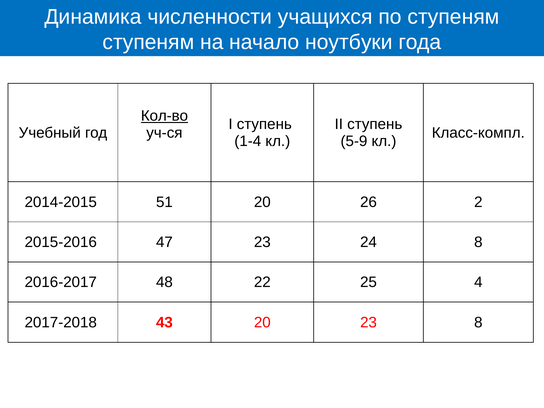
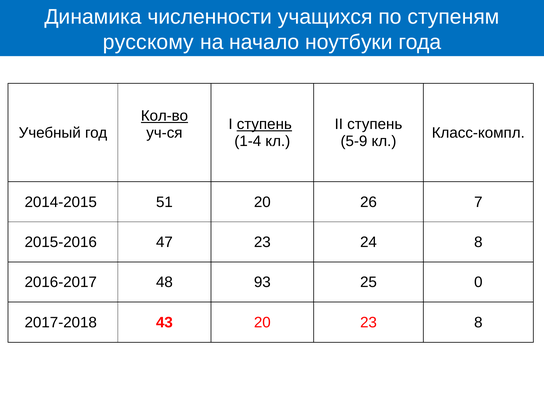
ступеням: ступеням -> русскому (148, 42)
ступень underline: none -> present (264, 124)
2: 2 -> 7 (478, 202)
22: 22 -> 93 (262, 282)
4: 4 -> 0 (478, 282)
